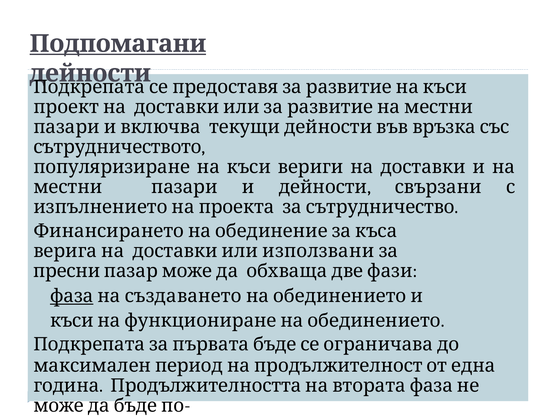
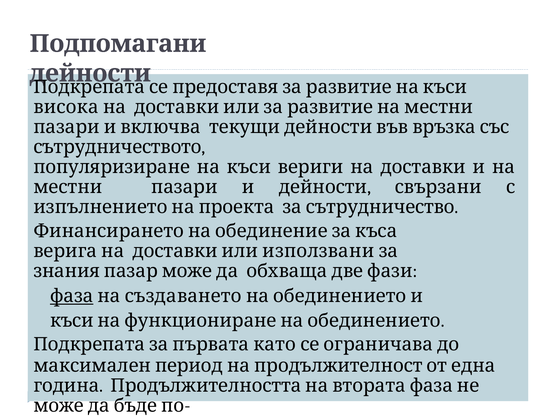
Подпомагани underline: present -> none (118, 44)
проект: проект -> висока (66, 107)
пресни: пресни -> знания (67, 271)
първата бъде: бъде -> като (275, 344)
